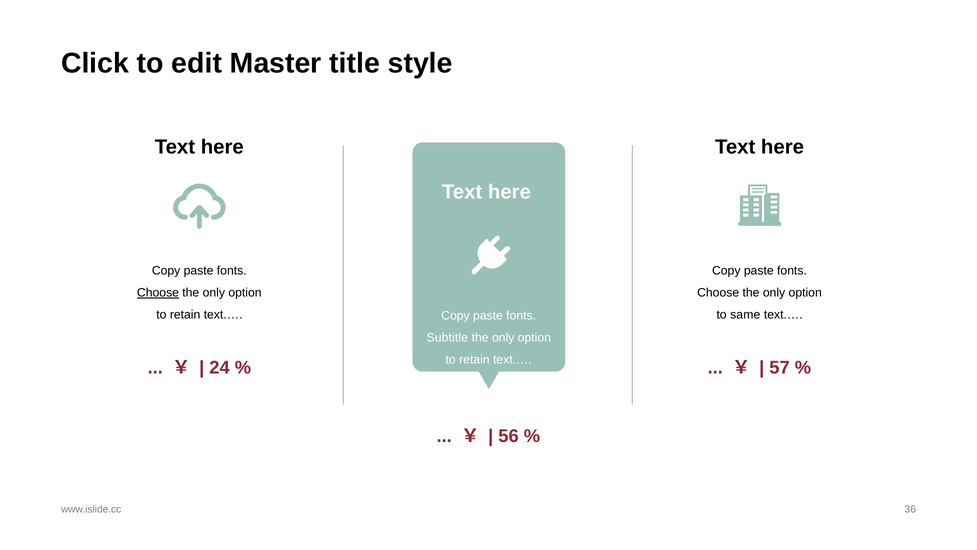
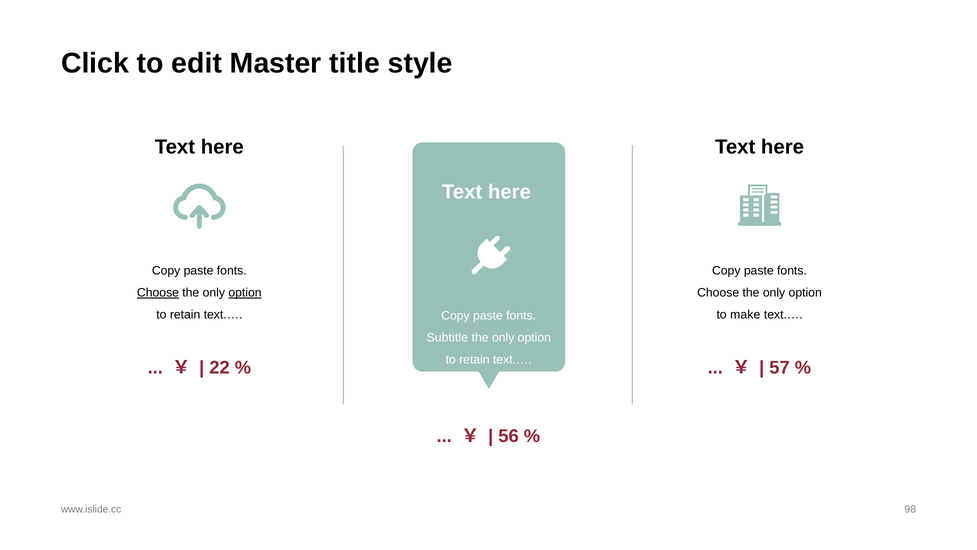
option underline: none -> present (245, 293)
same: same -> make (745, 314)
24: 24 -> 22 (220, 367)
36: 36 -> 98 (910, 509)
